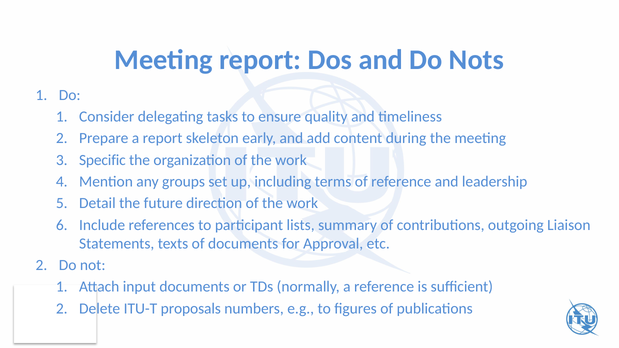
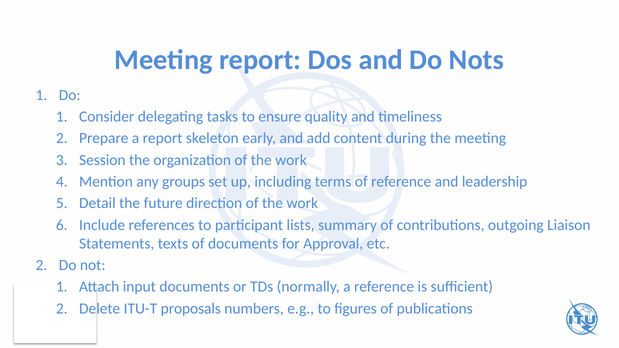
Specific: Specific -> Session (102, 160)
